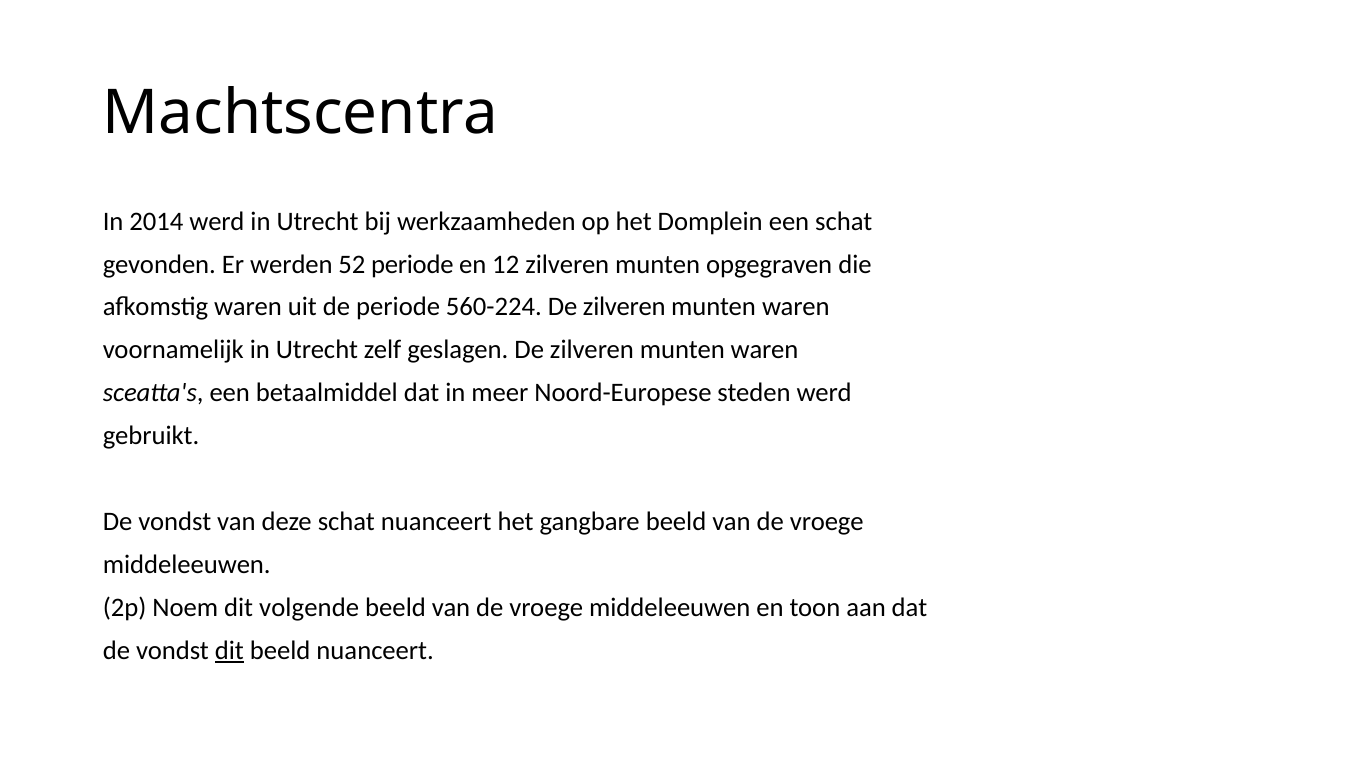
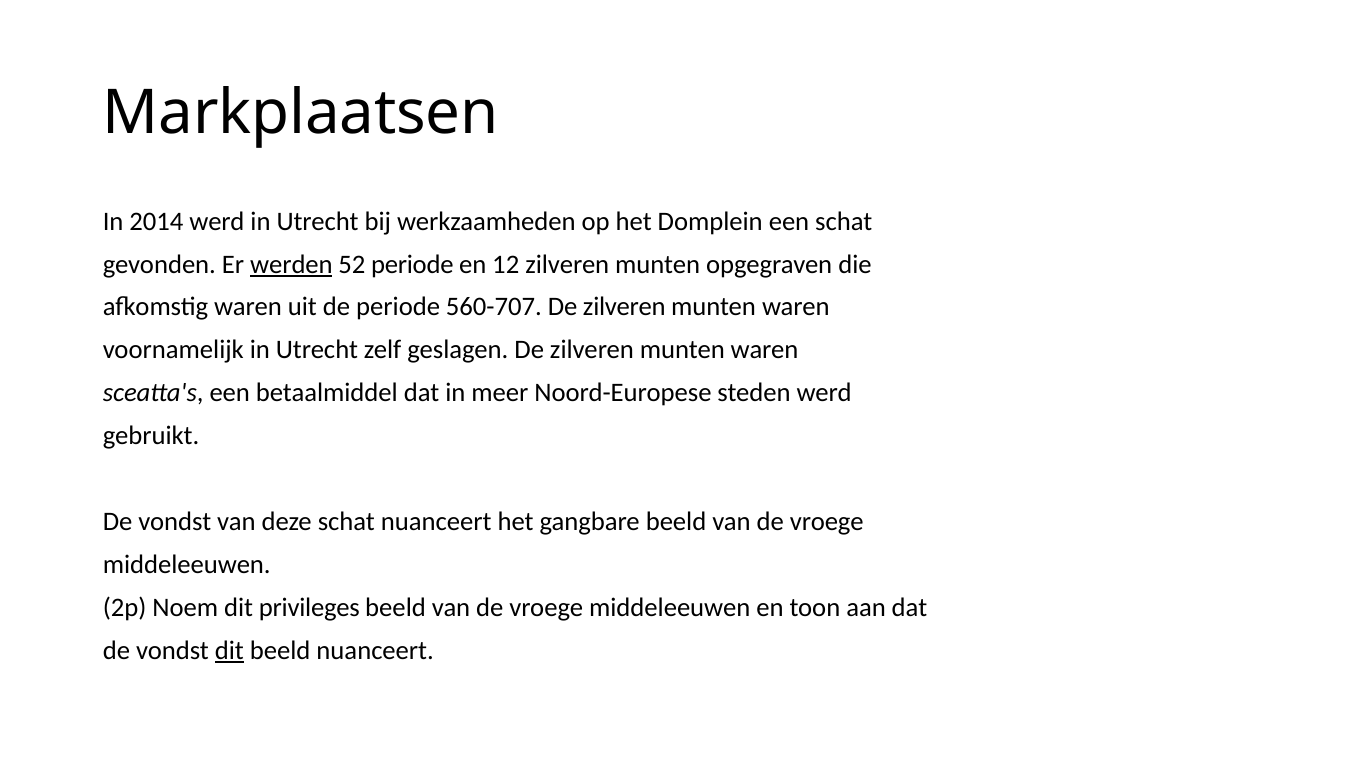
Machtscentra: Machtscentra -> Markplaatsen (301, 113)
werden underline: none -> present (291, 264)
560-224: 560-224 -> 560-707 (494, 307)
volgende: volgende -> privileges (309, 607)
